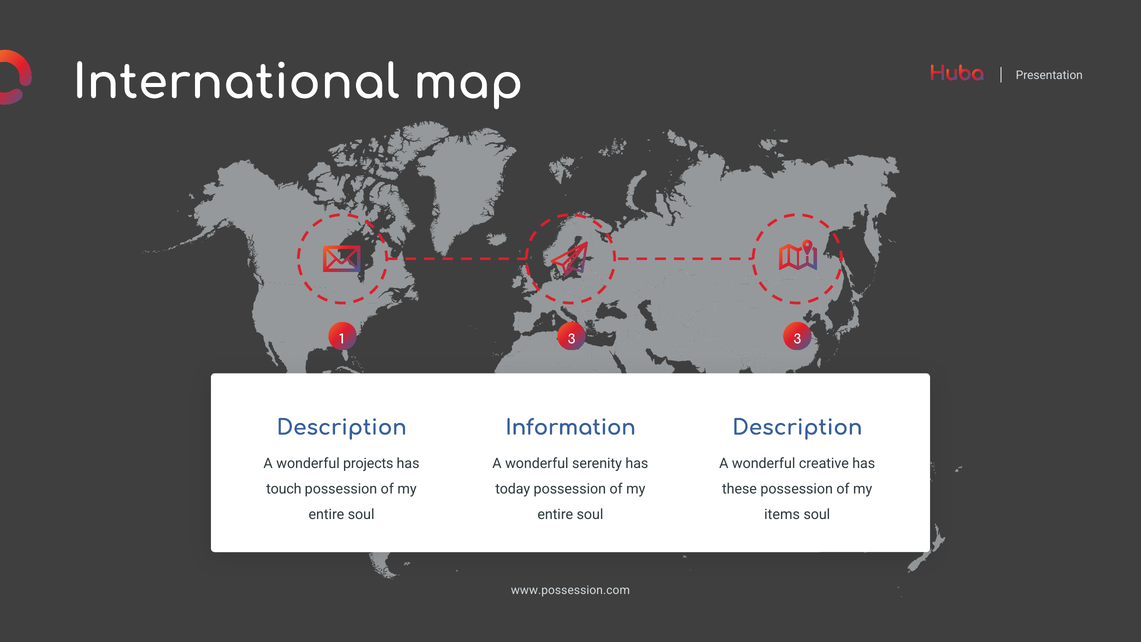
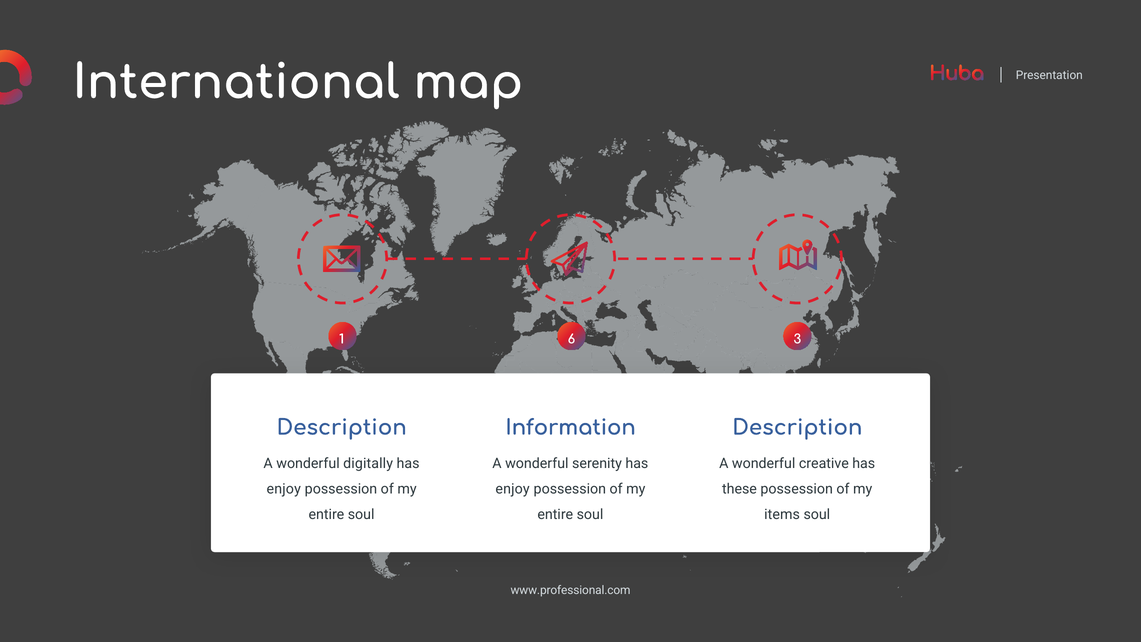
1 3: 3 -> 6 (571, 339)
projects: projects -> digitally (368, 463)
touch: touch -> enjoy (284, 489)
today: today -> enjoy (513, 489)
www.possession.com: www.possession.com -> www.professional.com (571, 590)
